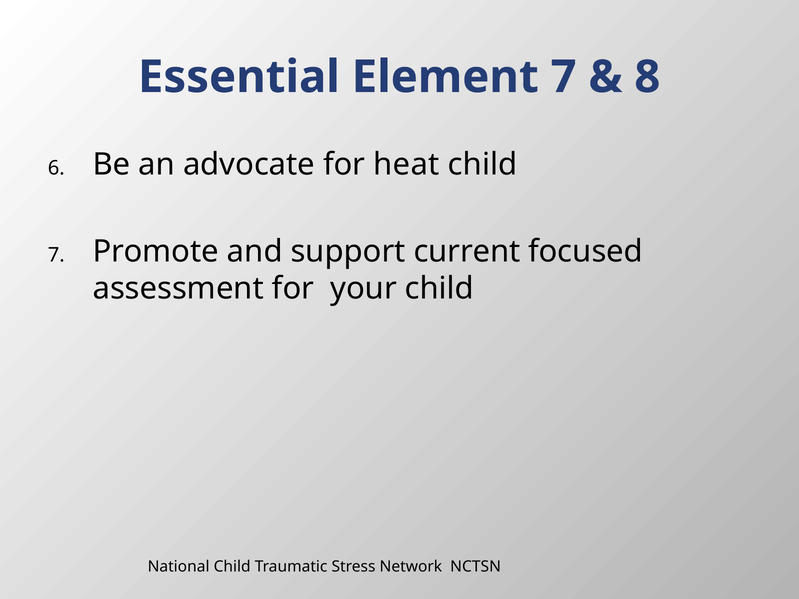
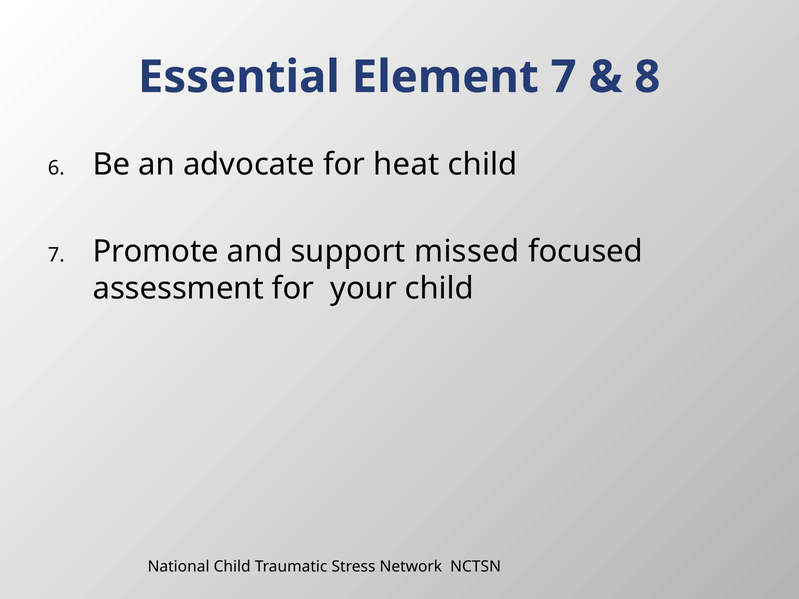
current: current -> missed (467, 251)
